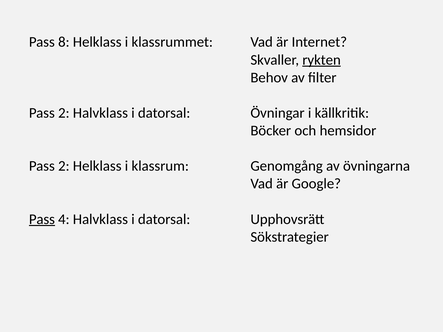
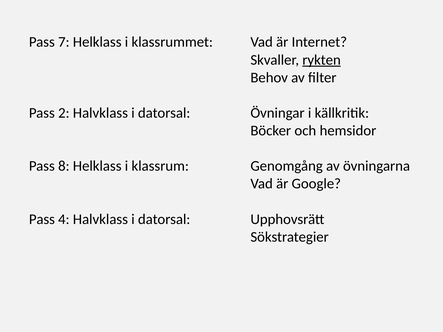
8: 8 -> 7 (64, 42)
2: 2 -> 8 (64, 166)
Pass underline: present -> none (42, 219)
